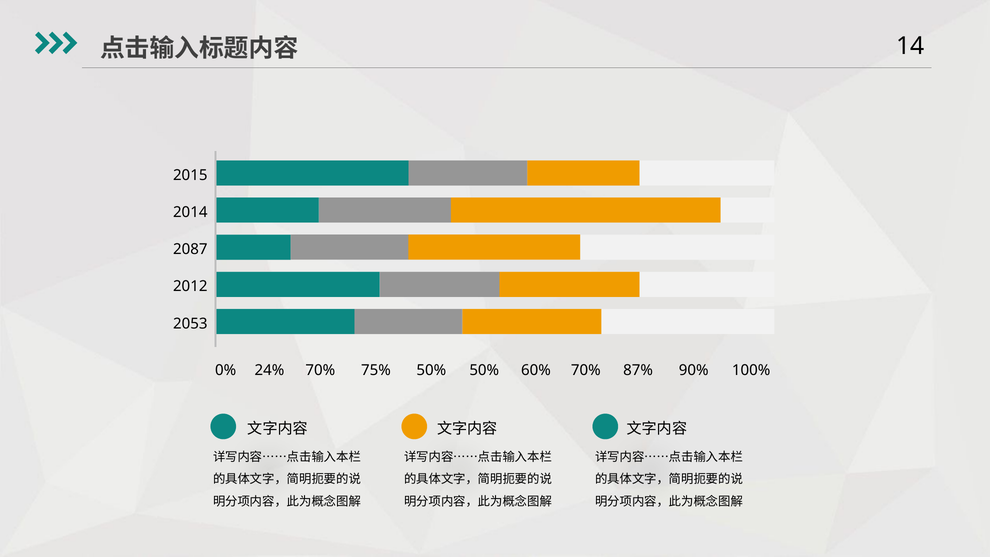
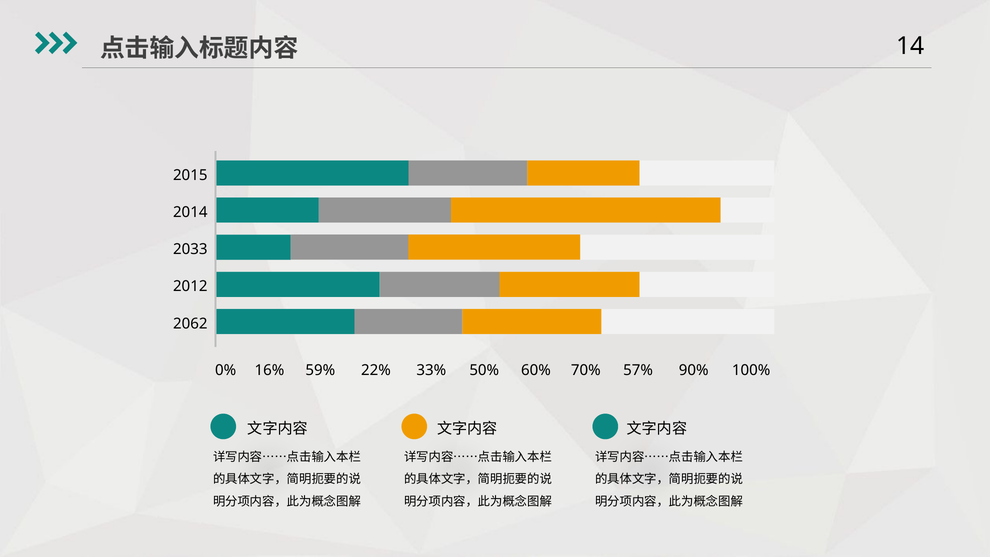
2087: 2087 -> 2033 (190, 249)
2053: 2053 -> 2062 (190, 324)
24%: 24% -> 16% (269, 370)
70%: 70% -> 59% (320, 370)
75%: 75% -> 22% (376, 370)
50%: 50% -> 33% (431, 370)
87%: 87% -> 57% (638, 370)
